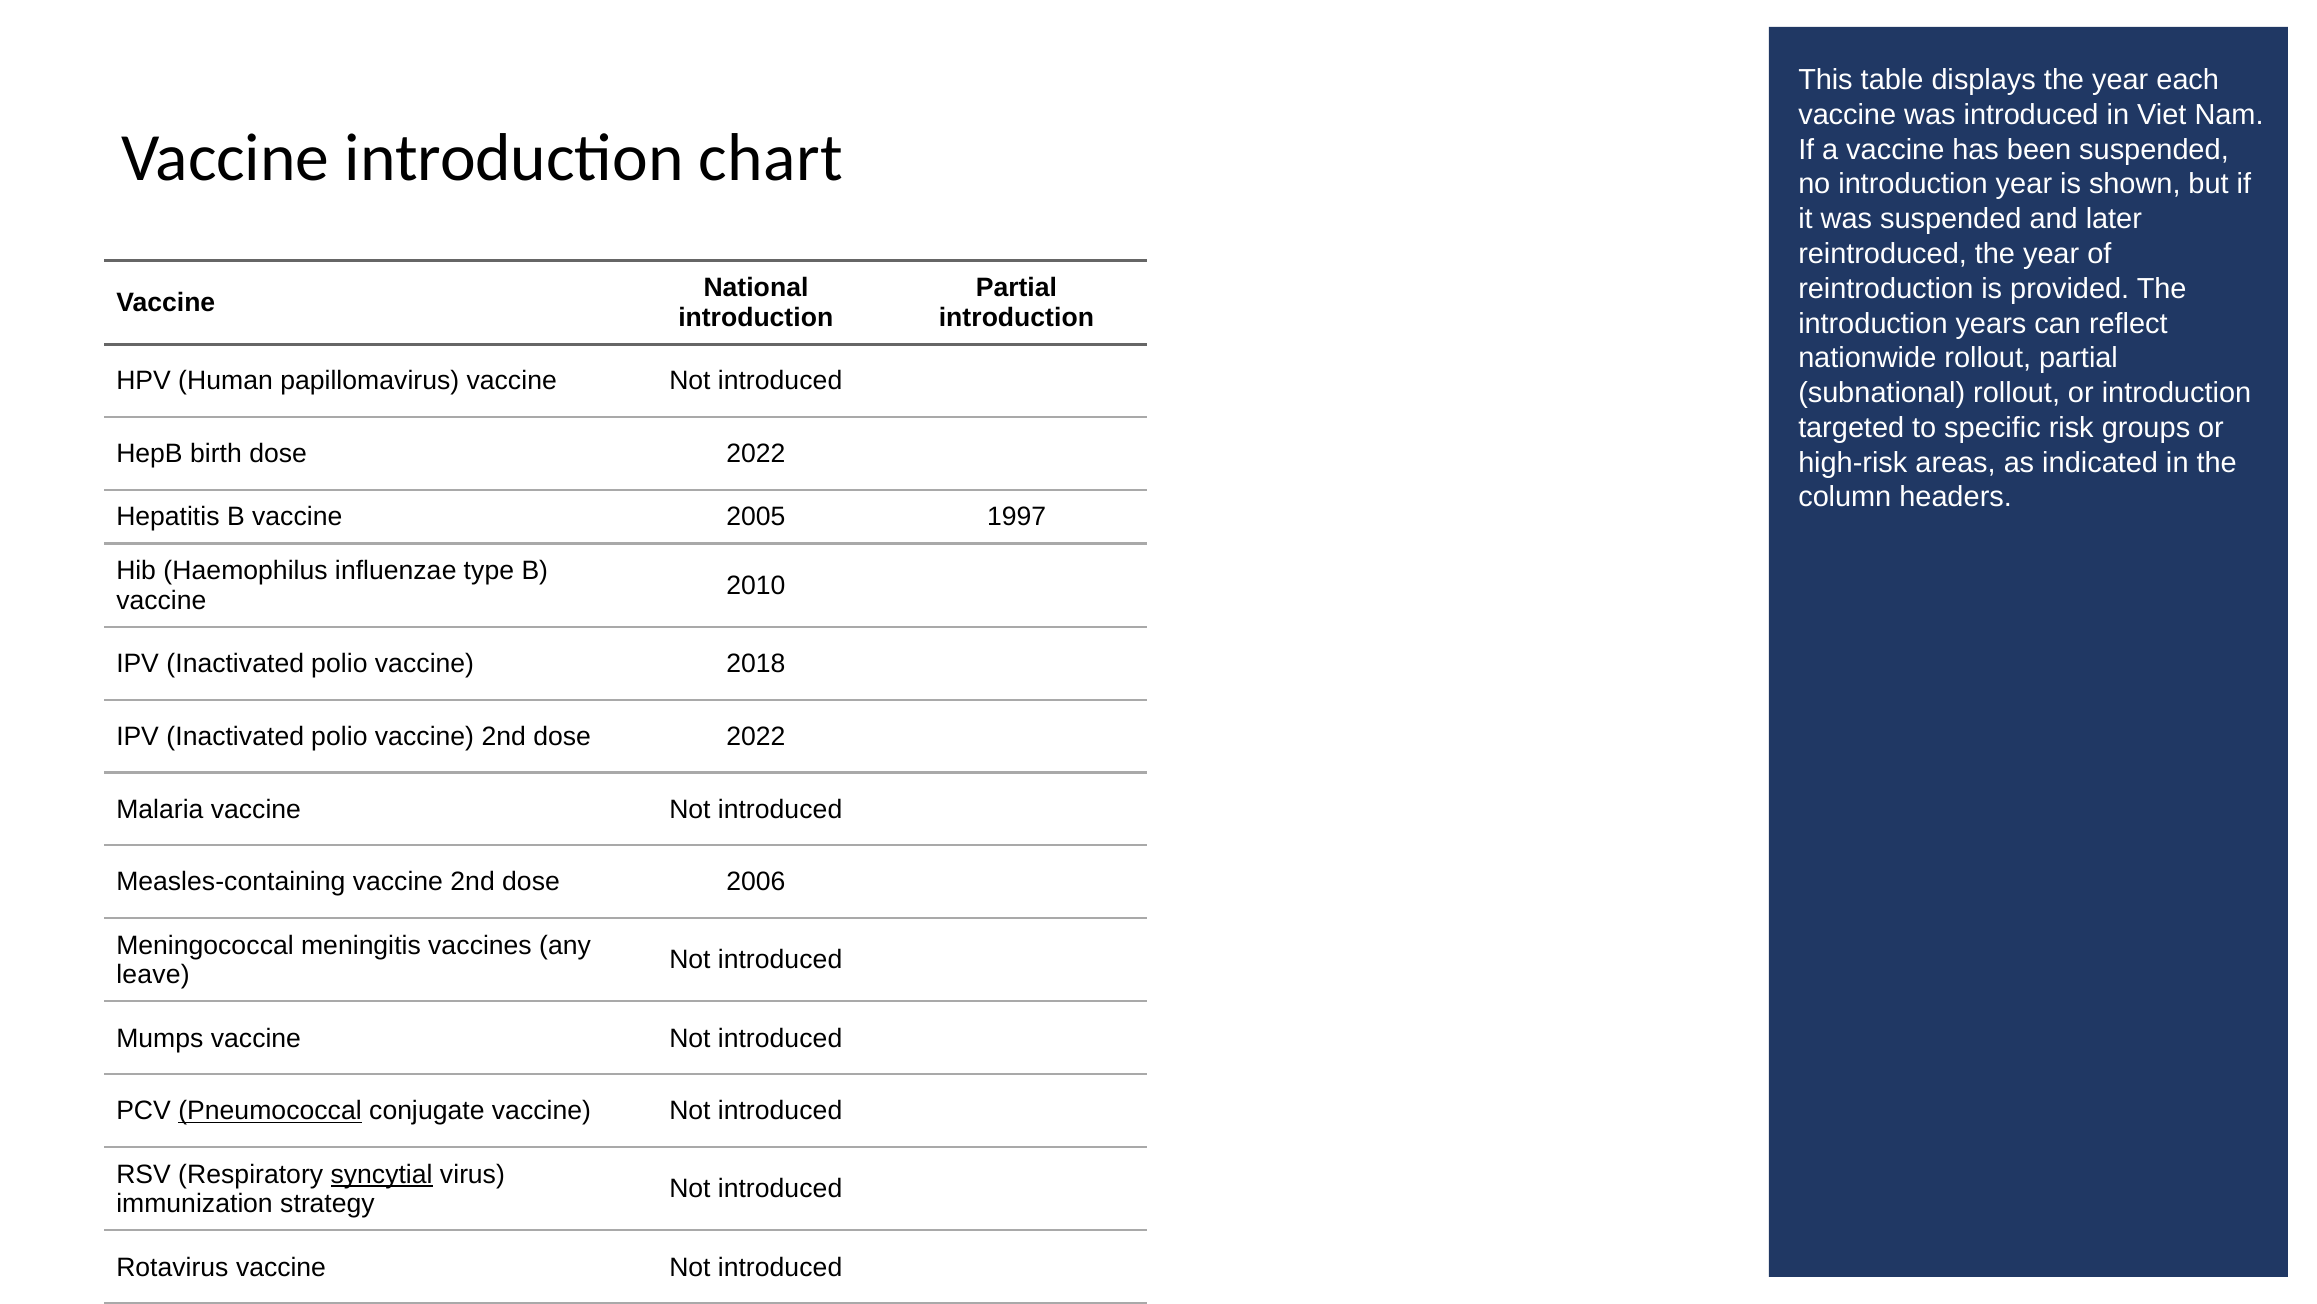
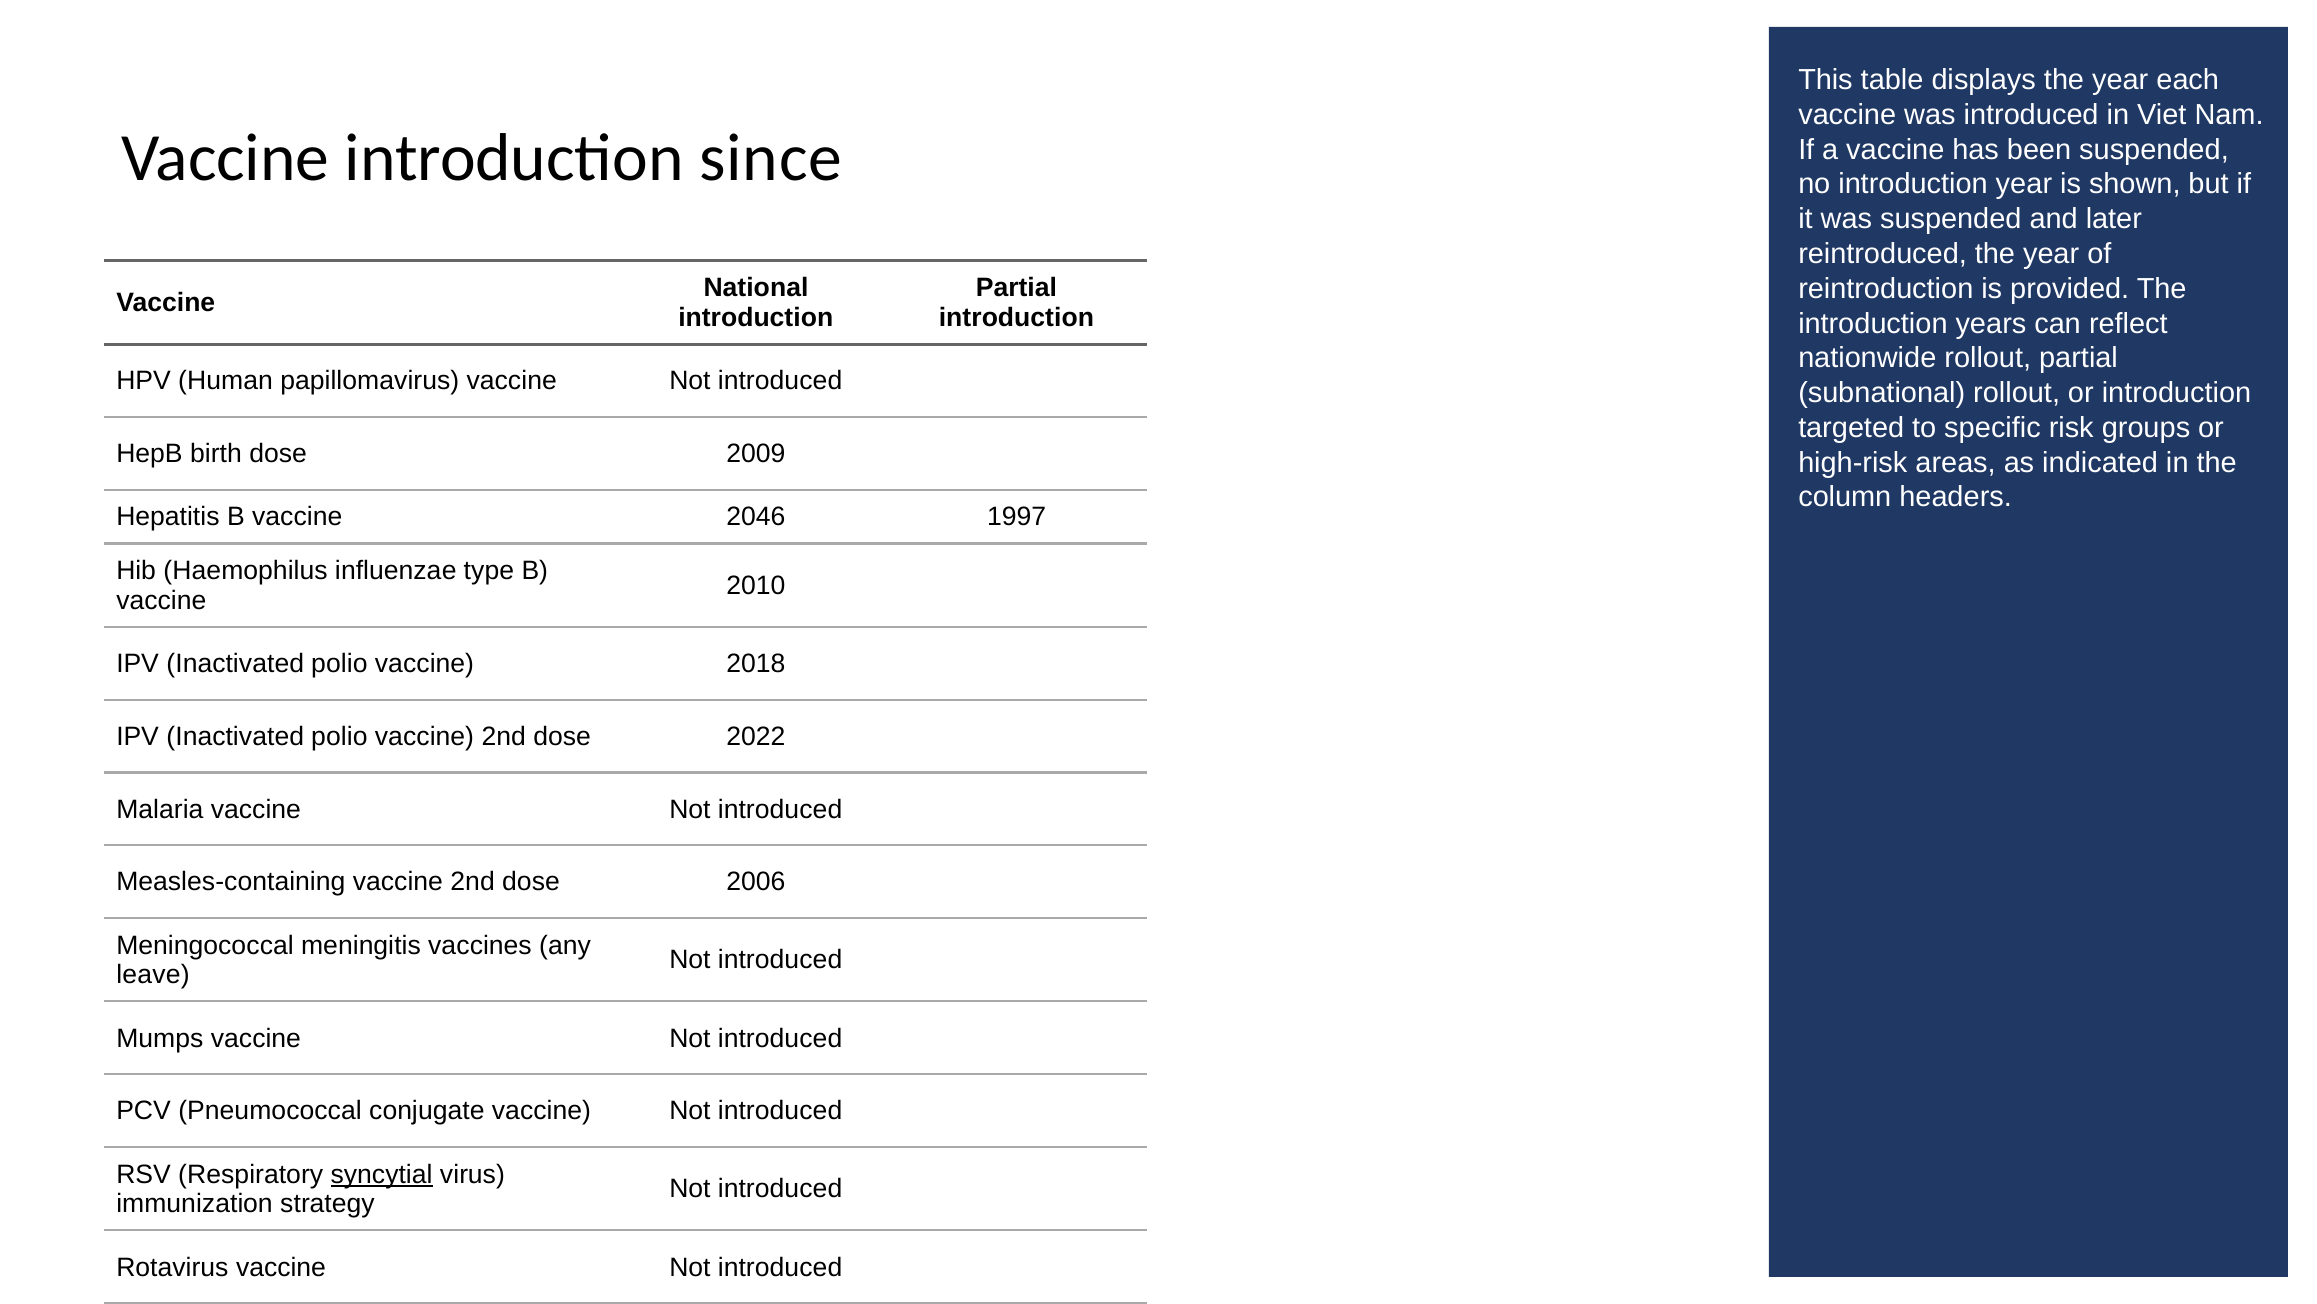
chart: chart -> since (771, 158)
birth dose 2022: 2022 -> 2009 (756, 454)
2005: 2005 -> 2046 (756, 517)
Pneumococcal underline: present -> none (270, 1111)
